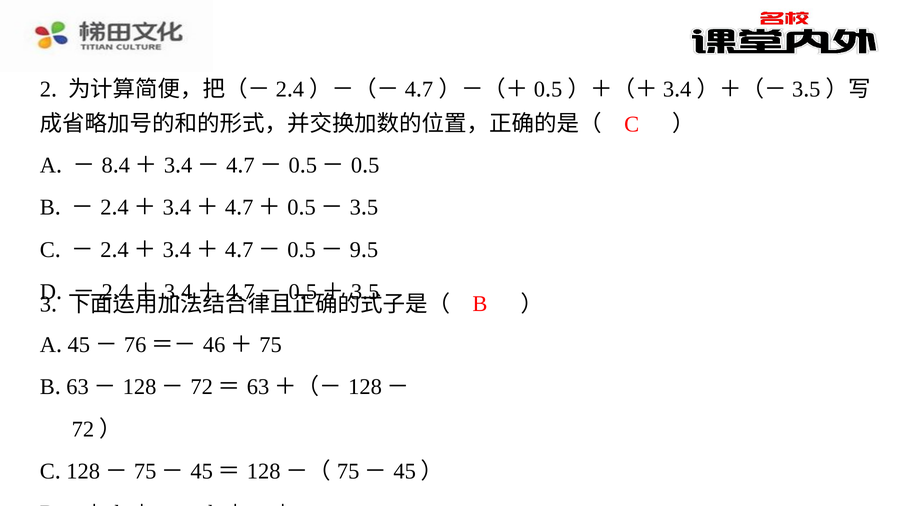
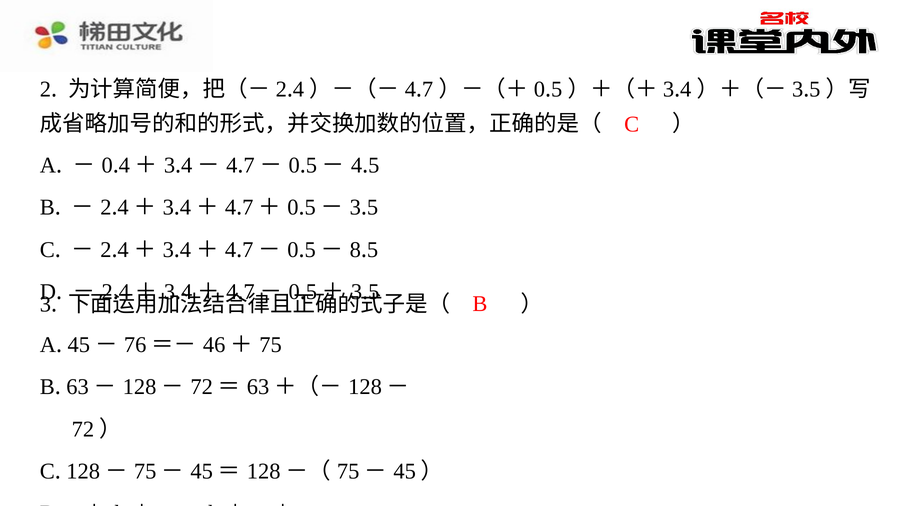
8: 8 -> 0 (107, 165)
0: 0 -> 4 (357, 165)
9: 9 -> 8 (355, 250)
